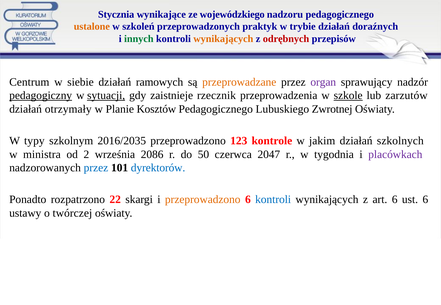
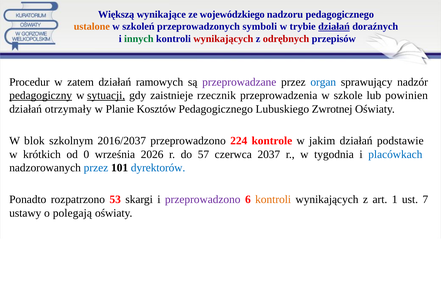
Stycznia: Stycznia -> Większą (116, 14)
praktyk: praktyk -> symboli (260, 27)
działań underline: none -> present (334, 27)
wynikających colour: orange -> red (223, 39)
Centrum: Centrum -> Procedur (29, 82)
siebie: siebie -> zatem (81, 82)
przeprowadzane colour: orange -> purple (239, 82)
organ colour: purple -> blue (323, 82)
szkole underline: present -> none (348, 96)
zarzutów: zarzutów -> powinien (407, 96)
typy: typy -> blok (34, 141)
2016/2035: 2016/2035 -> 2016/2037 (122, 141)
123: 123 -> 224 (239, 141)
szkolnych: szkolnych -> podstawie (400, 141)
ministra: ministra -> krótkich (42, 155)
2: 2 -> 0 (86, 155)
2086: 2086 -> 2026 (152, 155)
50: 50 -> 57 (203, 155)
2047: 2047 -> 2037 (269, 155)
placówkach colour: purple -> blue (395, 155)
22: 22 -> 53 (115, 200)
przeprowadzono colour: orange -> purple (203, 200)
kontroli colour: blue -> orange (273, 200)
art 6: 6 -> 1 (395, 200)
ust 6: 6 -> 7 (425, 200)
twórczej: twórczej -> polegają (72, 213)
